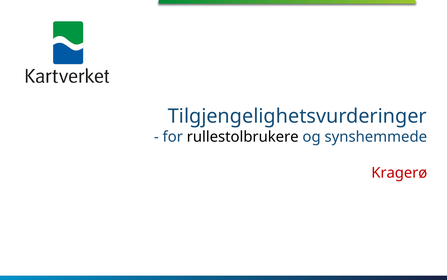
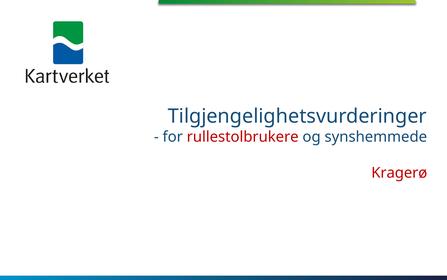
rullestolbrukere colour: black -> red (243, 137)
